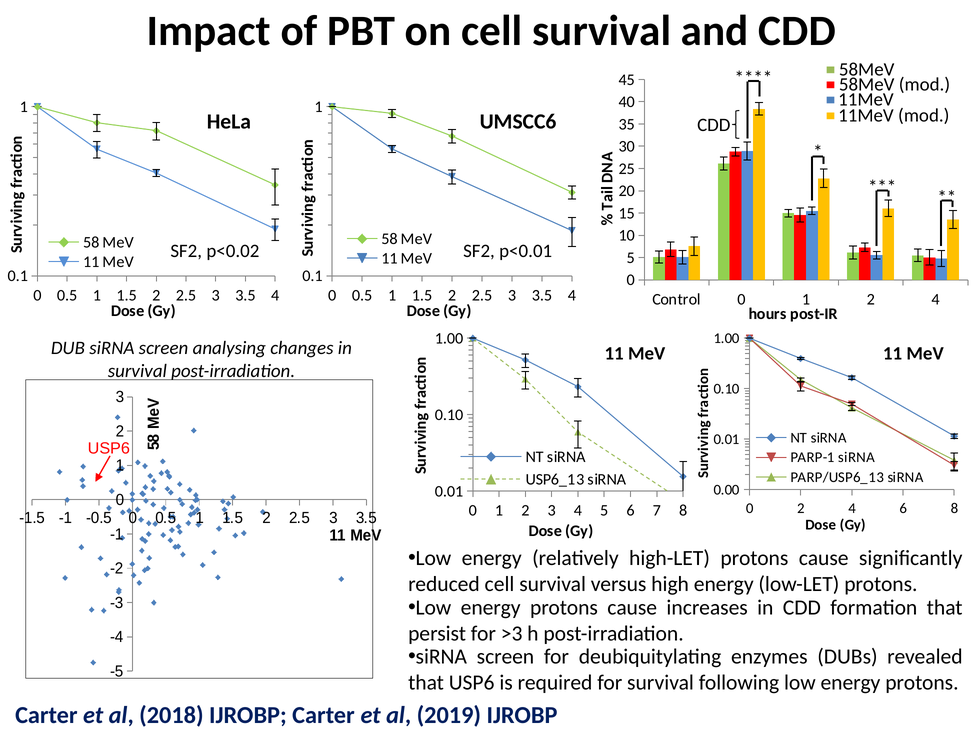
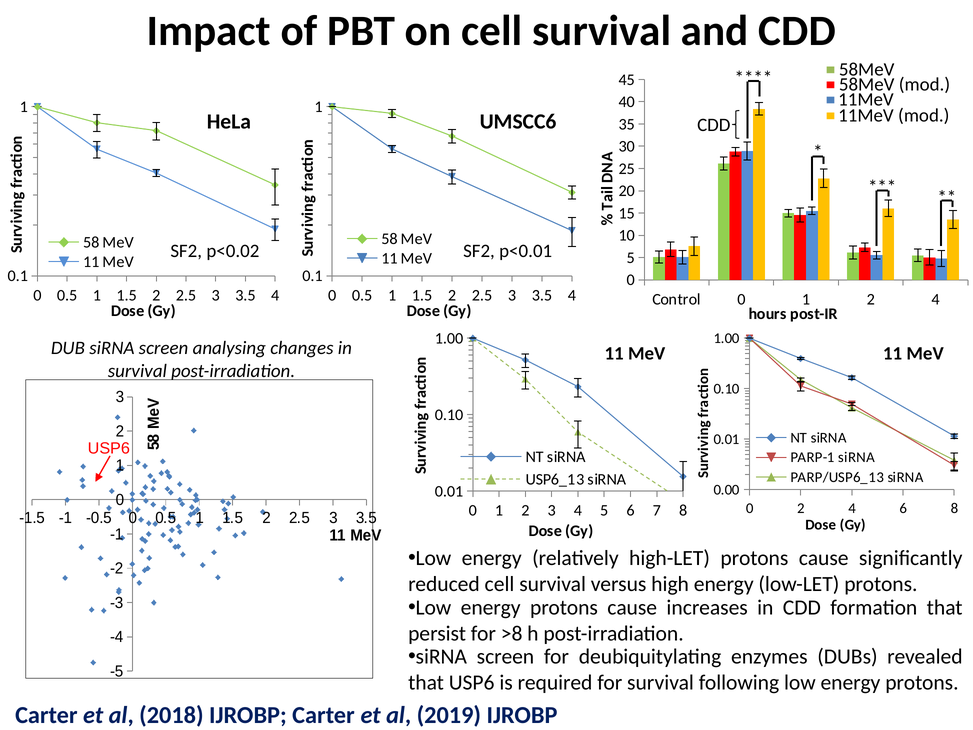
>3: >3 -> >8 (512, 634)
